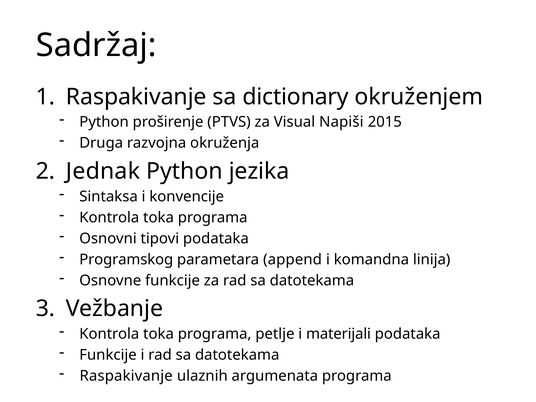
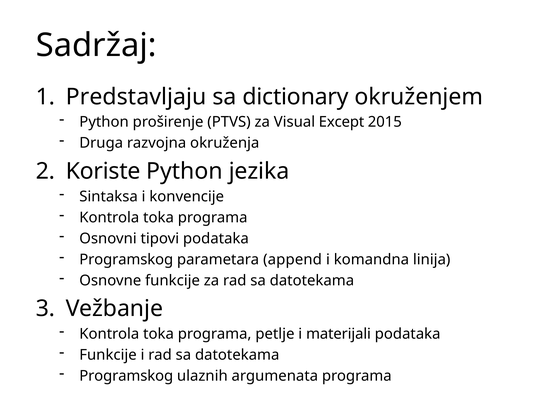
Raspakivanje: Raspakivanje -> Predstavljaju (136, 97)
Napiši: Napiši -> Except (341, 122)
Jednak: Jednak -> Koriste (103, 171)
Raspakivanje: Raspakivanje -> Programskog (126, 376)
